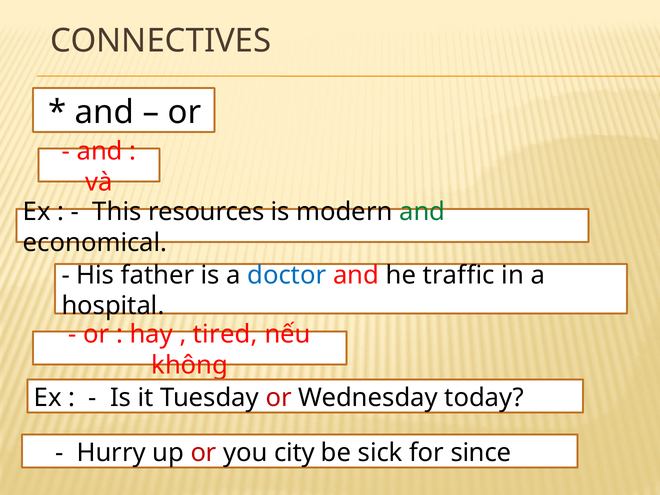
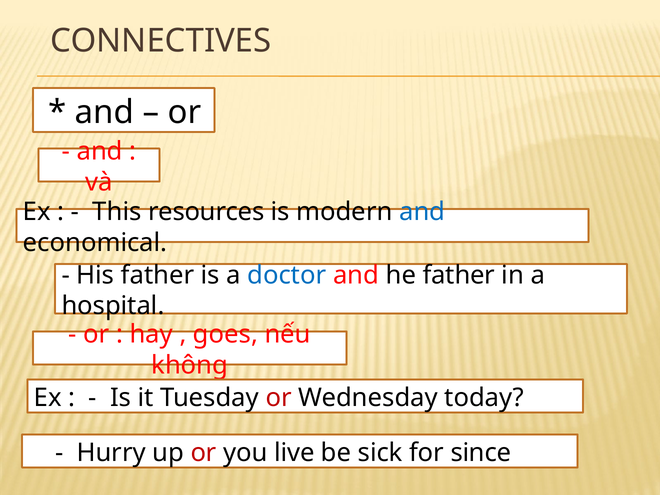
and colour: green -> blue (422, 212)
he traffic: traffic -> father (459, 275)
tired: tired -> goes (225, 334)
city: city -> live (294, 453)
